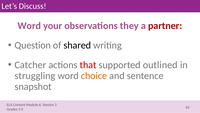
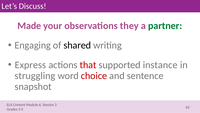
Word: Word -> Made (29, 26)
partner colour: red -> green (165, 26)
Question: Question -> Engaging (33, 45)
Catcher: Catcher -> Express (30, 65)
outlined: outlined -> instance (160, 65)
choice colour: orange -> red (94, 75)
